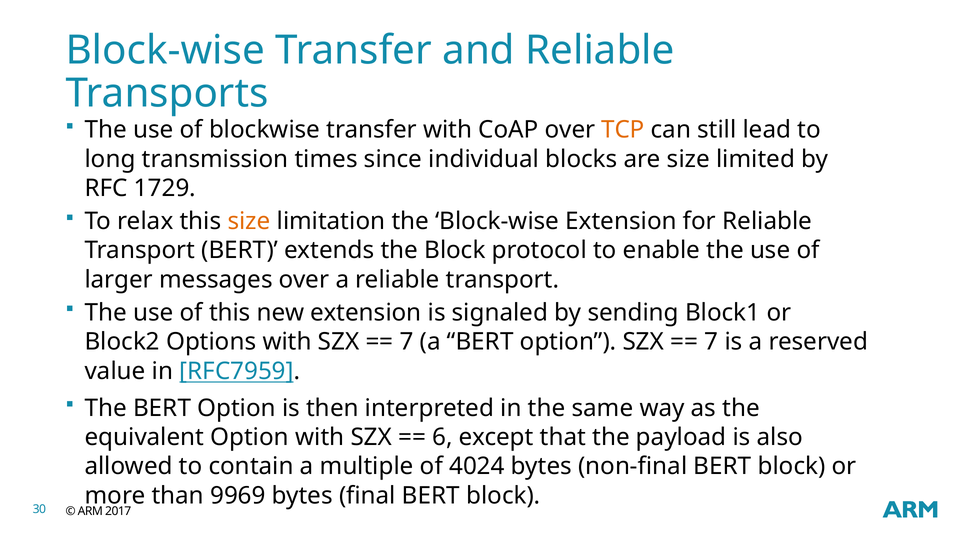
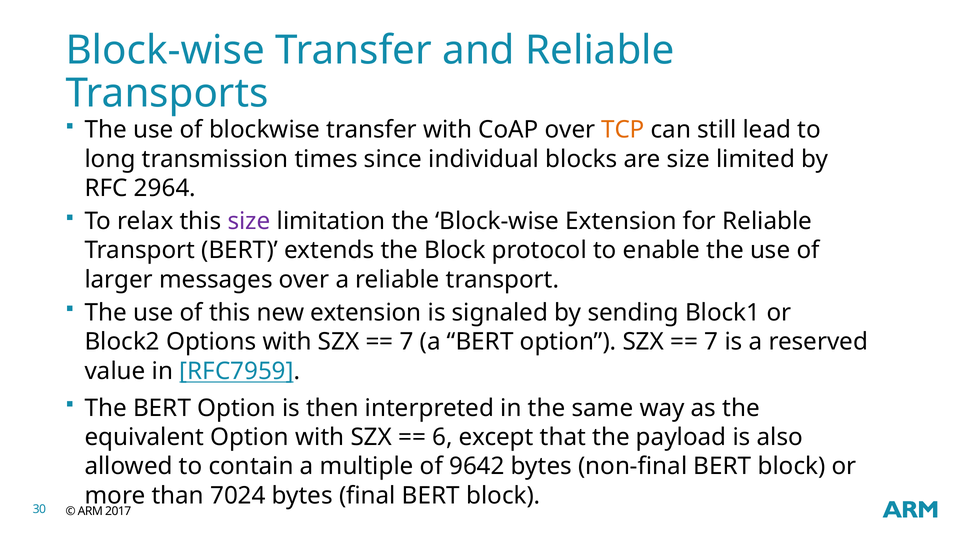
1729: 1729 -> 2964 (165, 188)
size colour: orange -> purple (249, 221)
4024: 4024 -> 9642 (477, 466)
9969: 9969 -> 7024 (238, 495)
